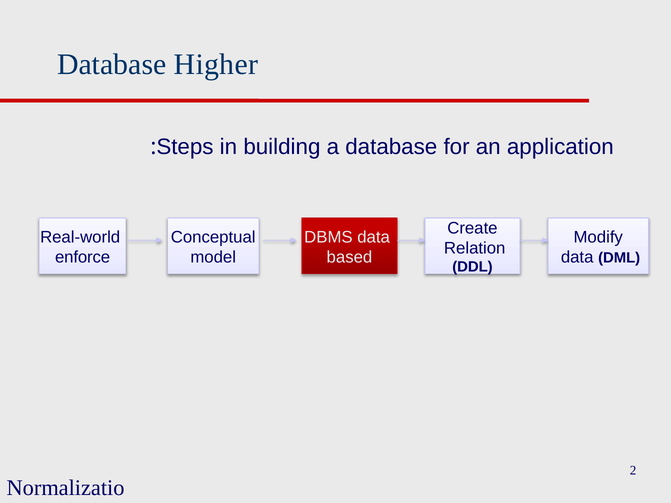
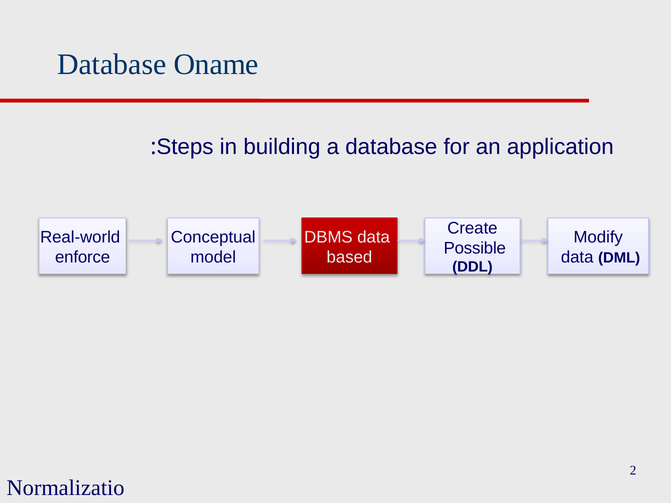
Higher: Higher -> Oname (216, 65)
Relation: Relation -> Possible (475, 248)
